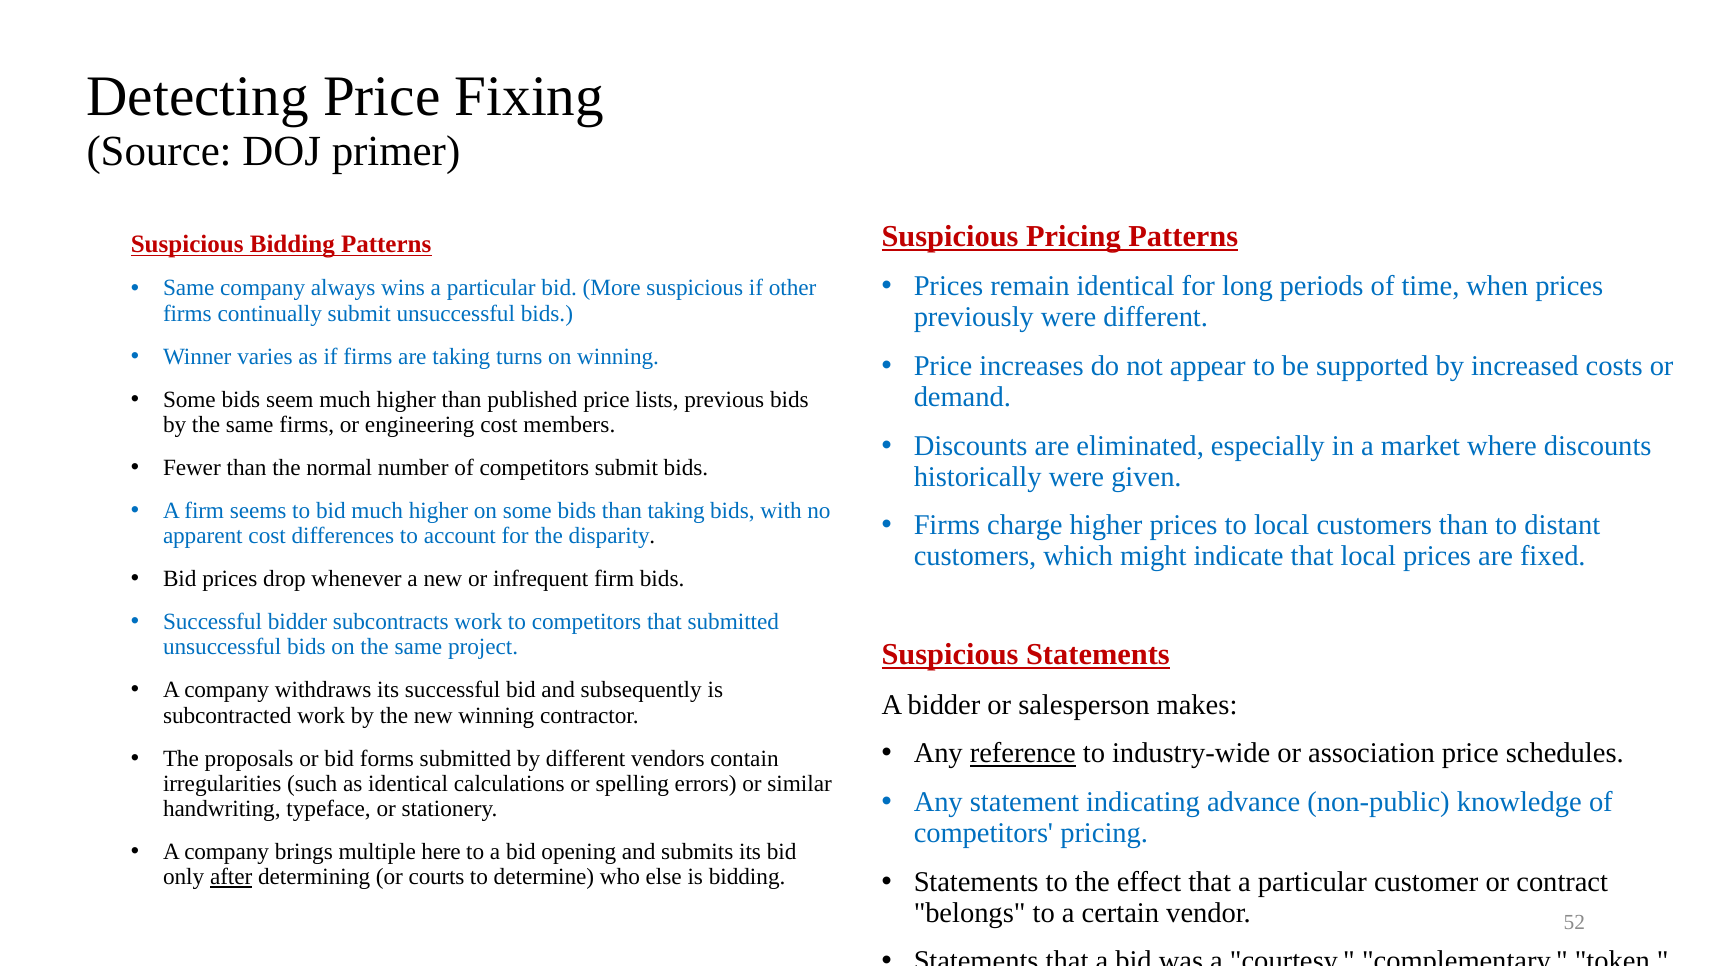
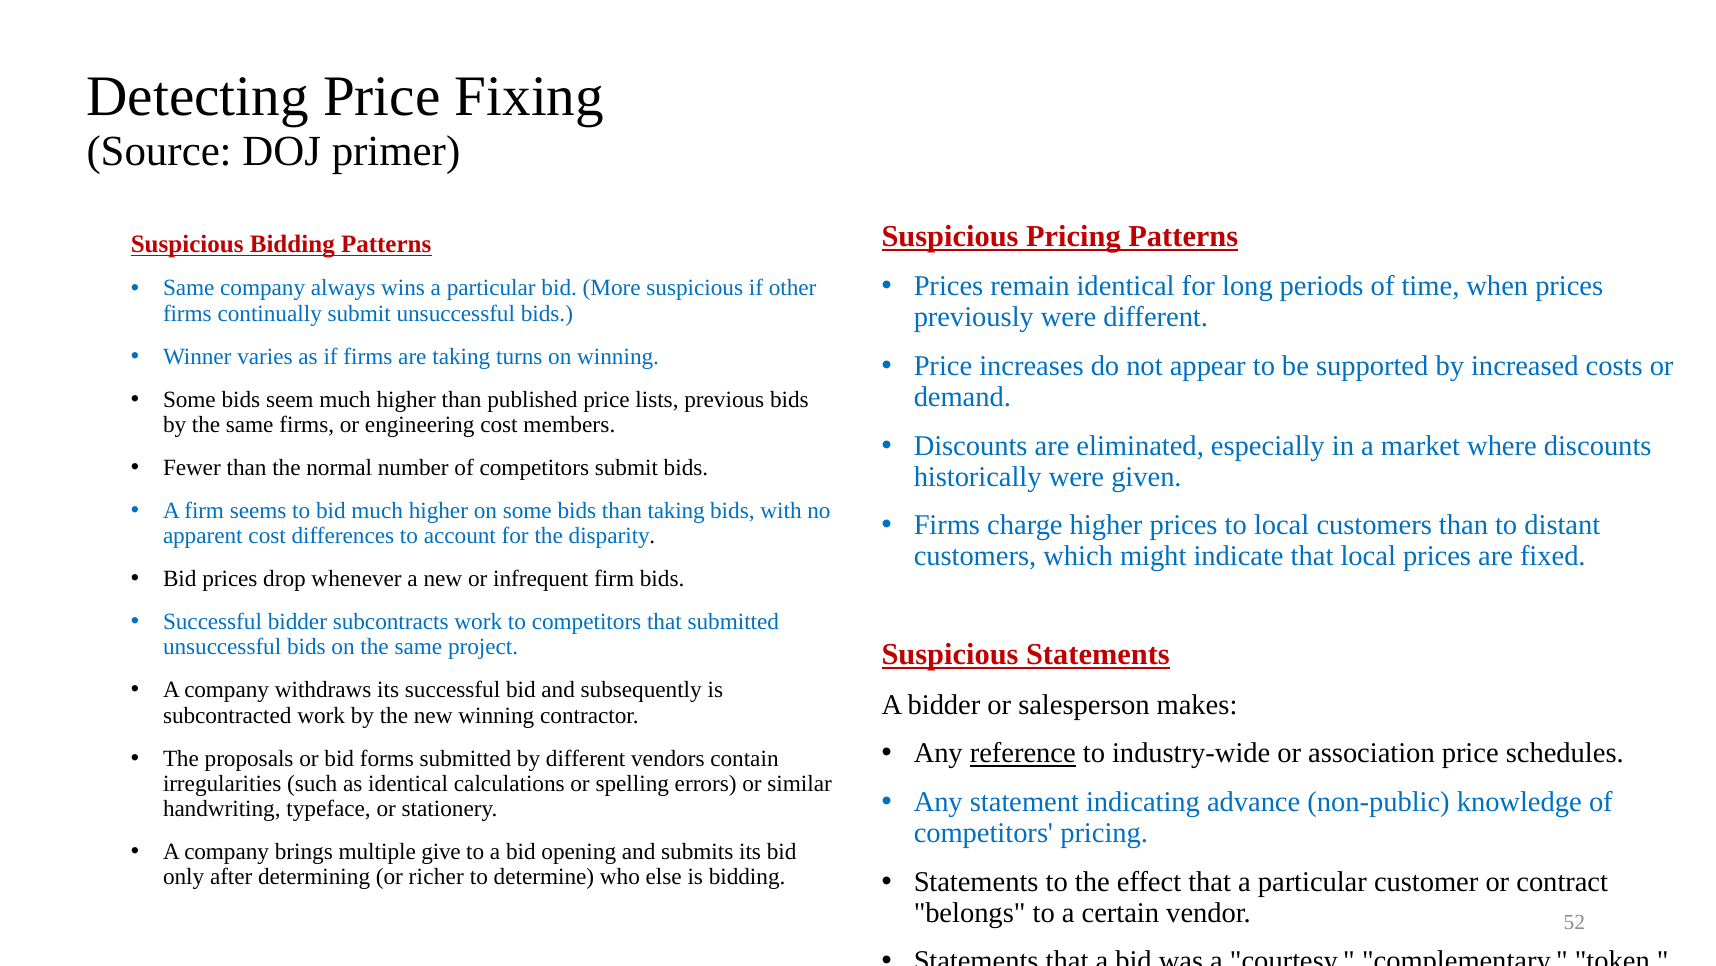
here: here -> give (441, 851)
after underline: present -> none (231, 876)
courts: courts -> richer (436, 876)
